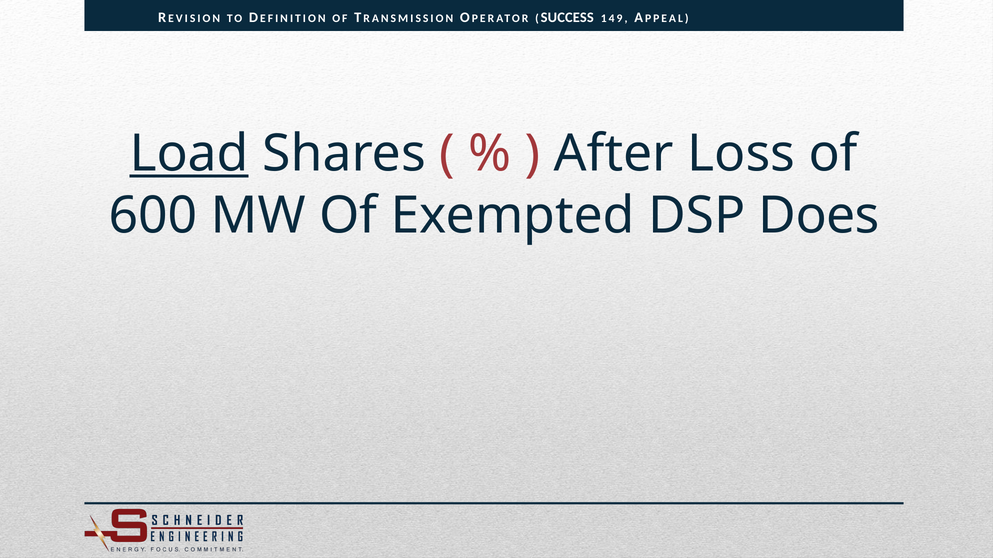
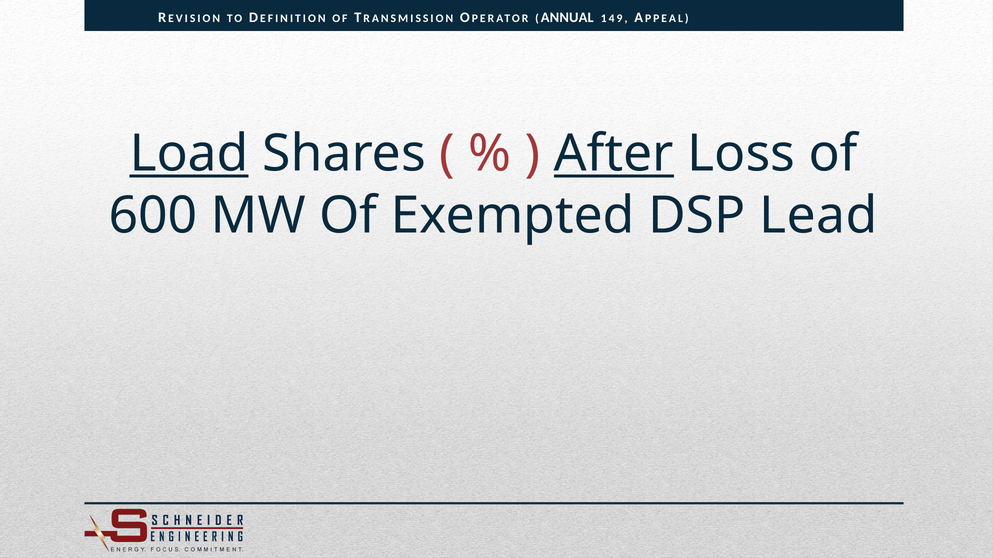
SUCCESS: SUCCESS -> ANNUAL (567, 17)
After underline: none -> present (614, 154)
Does: Does -> Lead (818, 216)
